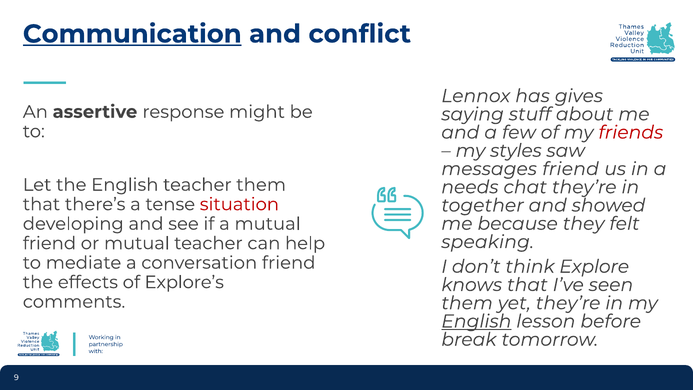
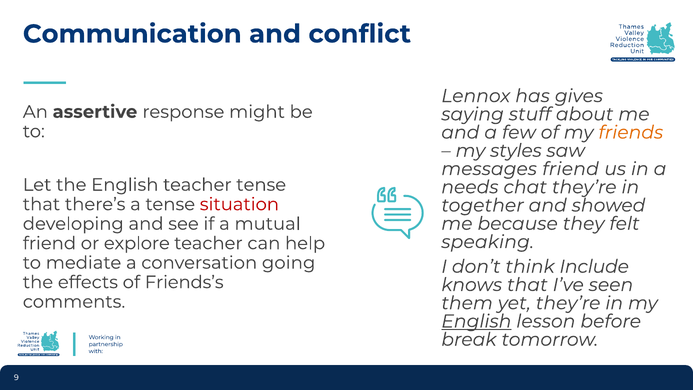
Communication underline: present -> none (132, 34)
friends colour: red -> orange (631, 132)
teacher them: them -> tense (261, 185)
or mutual: mutual -> explore (137, 243)
conversation friend: friend -> going (289, 263)
Explore: Explore -> Include (594, 266)
Explore’s: Explore’s -> Friends’s (184, 282)
